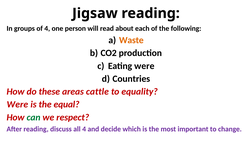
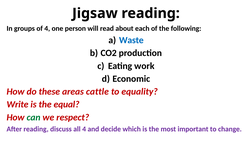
Waste colour: orange -> blue (131, 40)
Eating were: were -> work (144, 66)
Countries: Countries -> Economic (131, 79)
Were: Were -> Write (17, 104)
